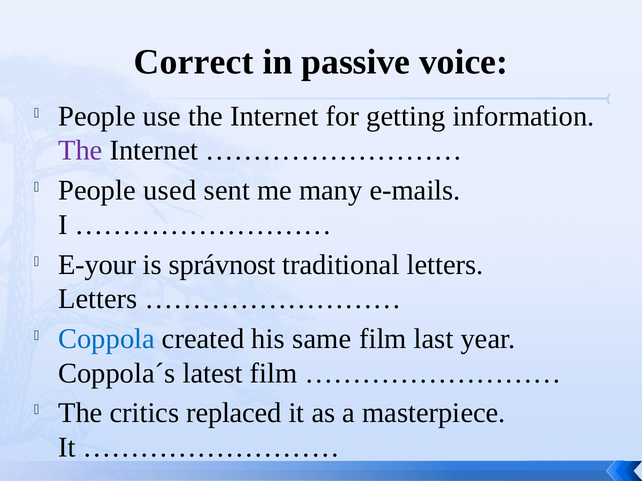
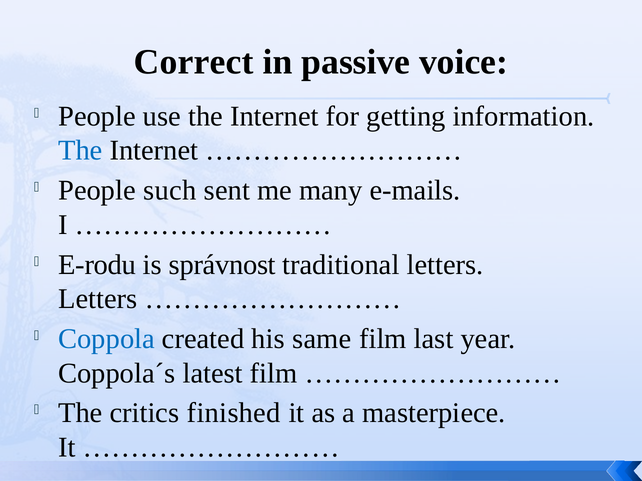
The colour: purple -> blue (80, 151)
used: used -> such (170, 191)
E-your: E-your -> E-rodu (97, 265)
replaced: replaced -> finished (234, 413)
